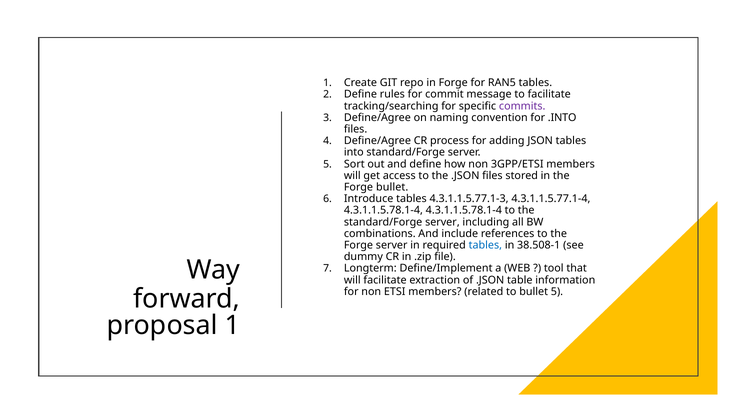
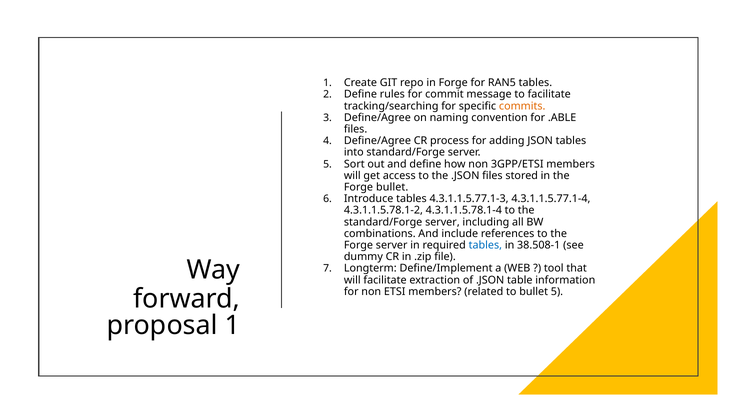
commits colour: purple -> orange (522, 106)
.INTO: .INTO -> .ABLE (562, 118)
4.3.1.1.5.78.1-4: 4.3.1.1.5.78.1-4 -> 4.3.1.1.5.78.1-2 (383, 211)
